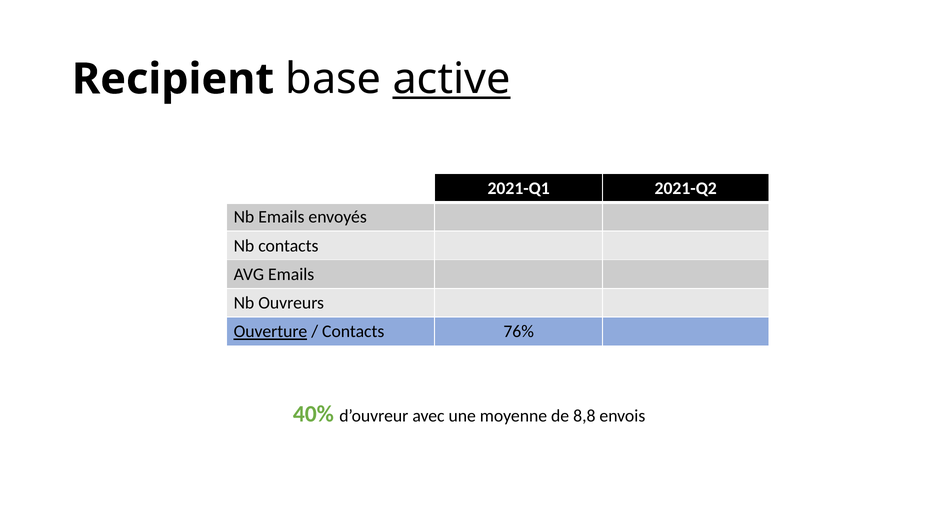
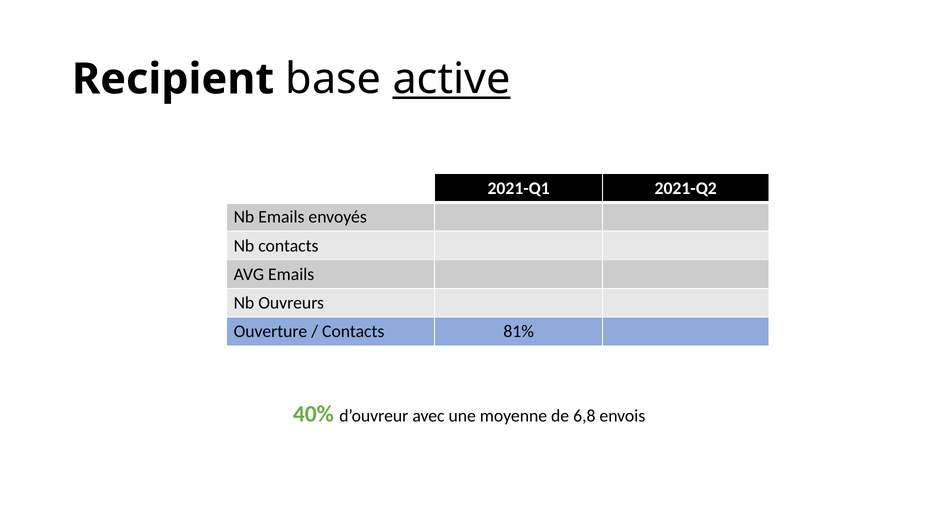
Ouverture underline: present -> none (270, 332)
76%: 76% -> 81% (519, 332)
8,8: 8,8 -> 6,8 (584, 416)
